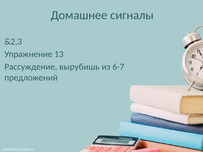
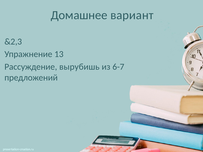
сигналы: сигналы -> вариант (132, 15)
